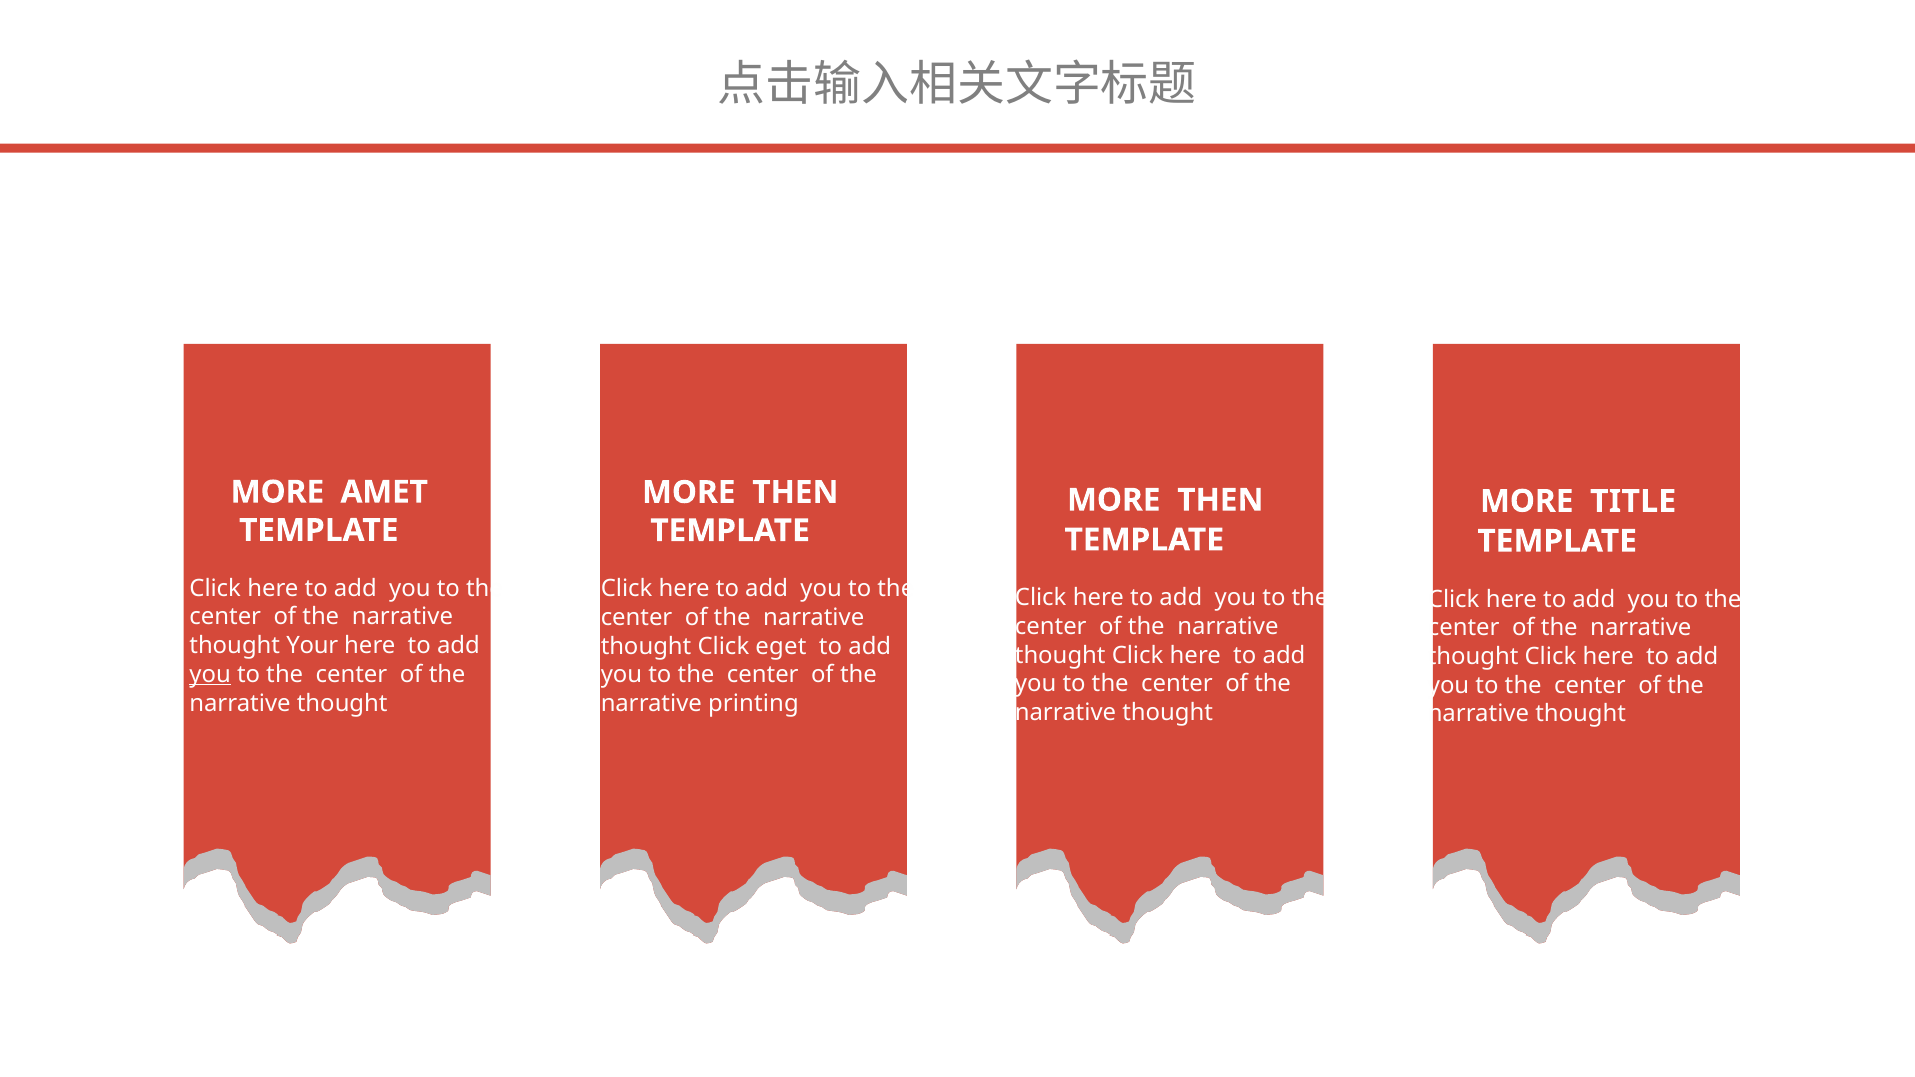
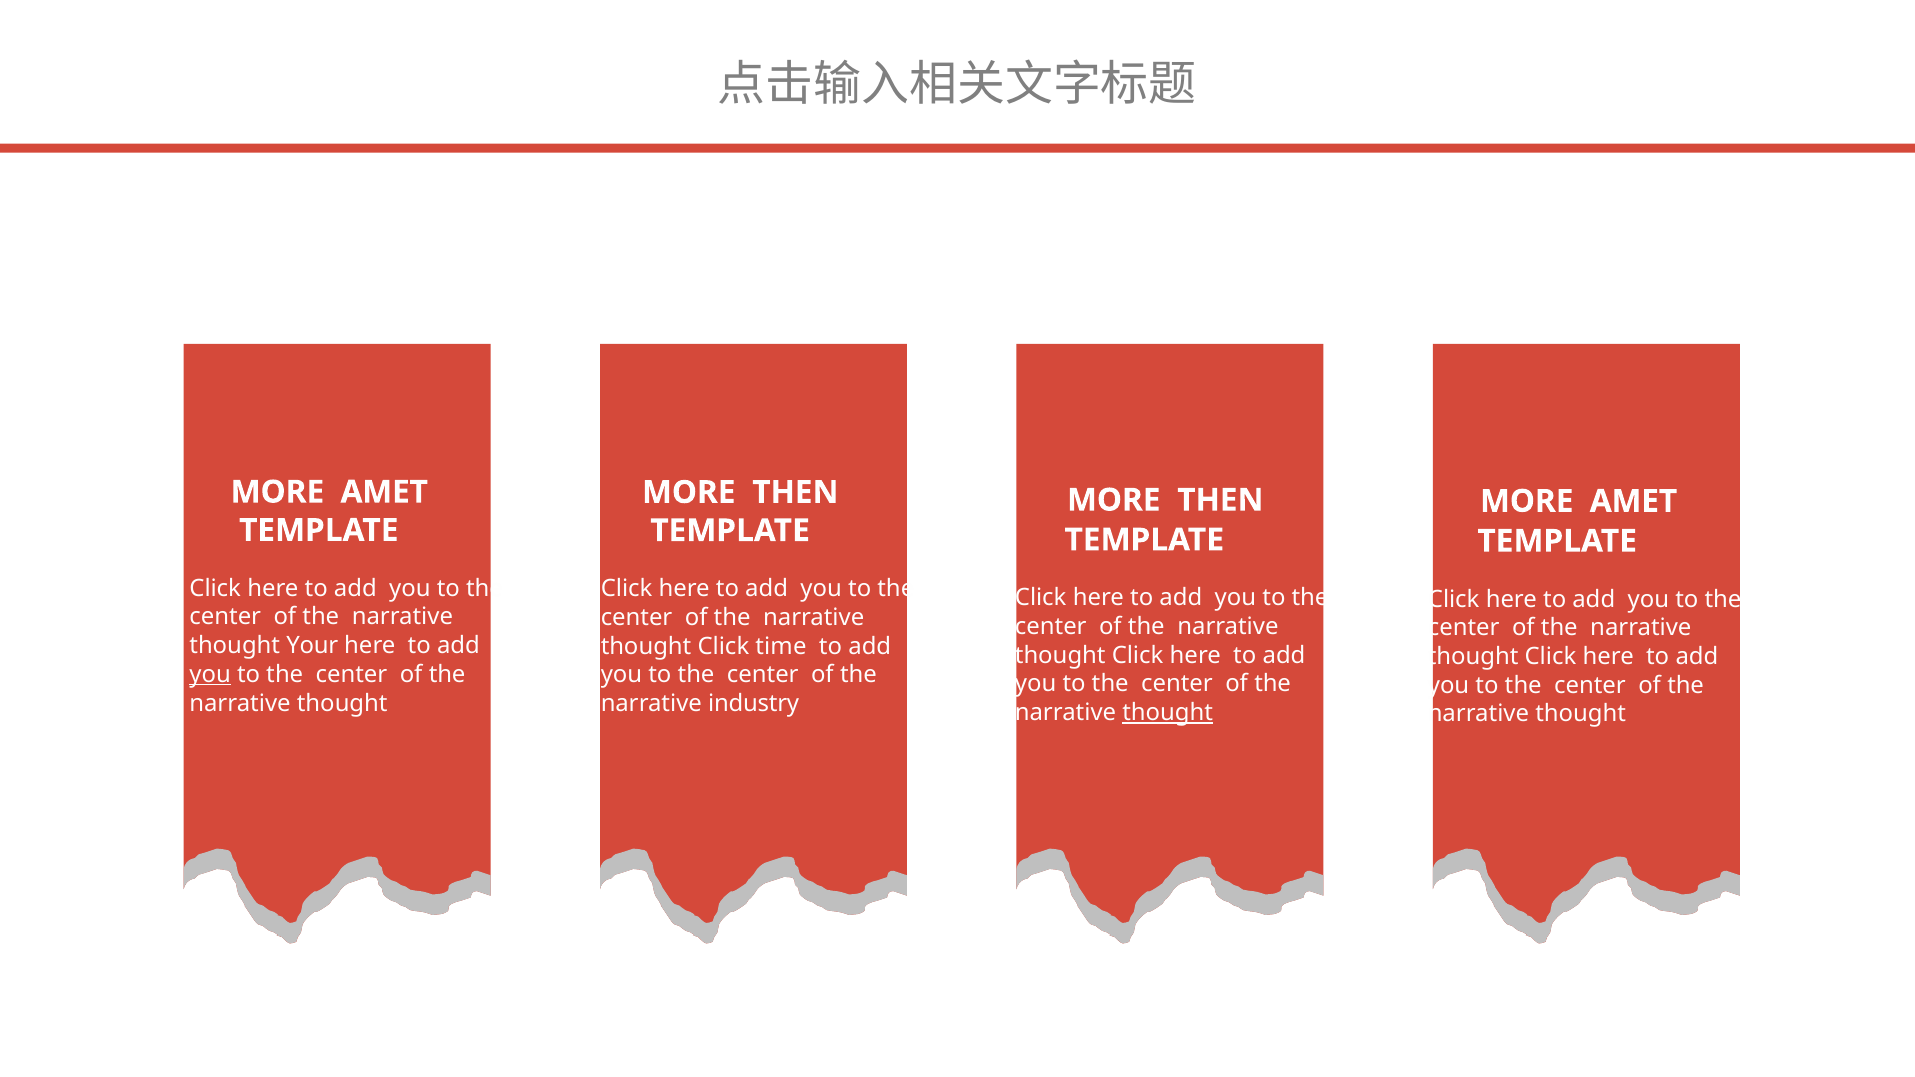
TITLE: TITLE -> AMET (1633, 502)
eget: eget -> time (781, 646)
printing: printing -> industry (754, 704)
thought underline: none -> present (1168, 713)
